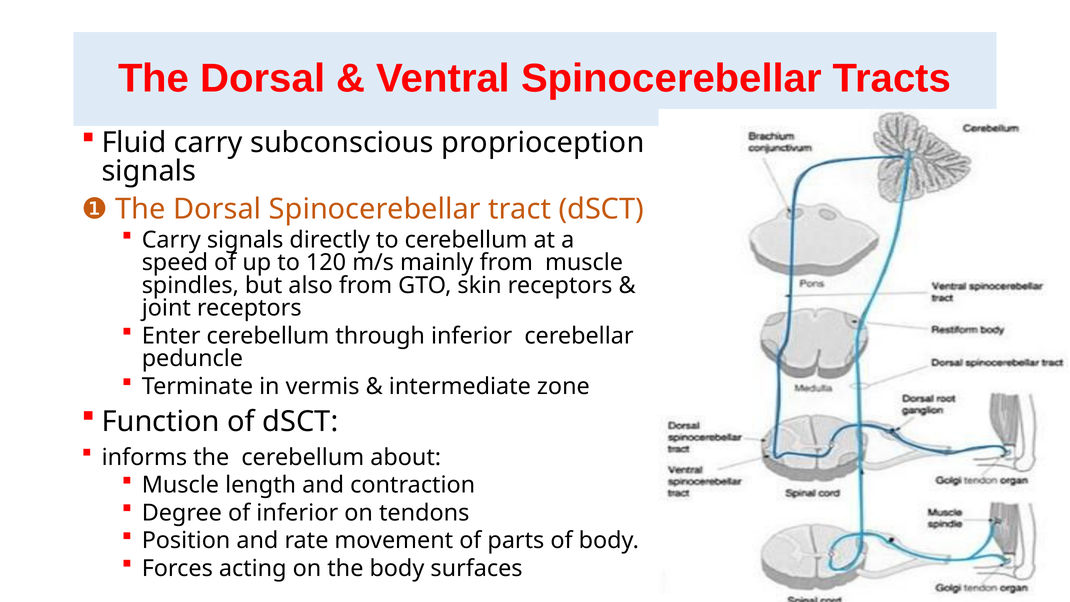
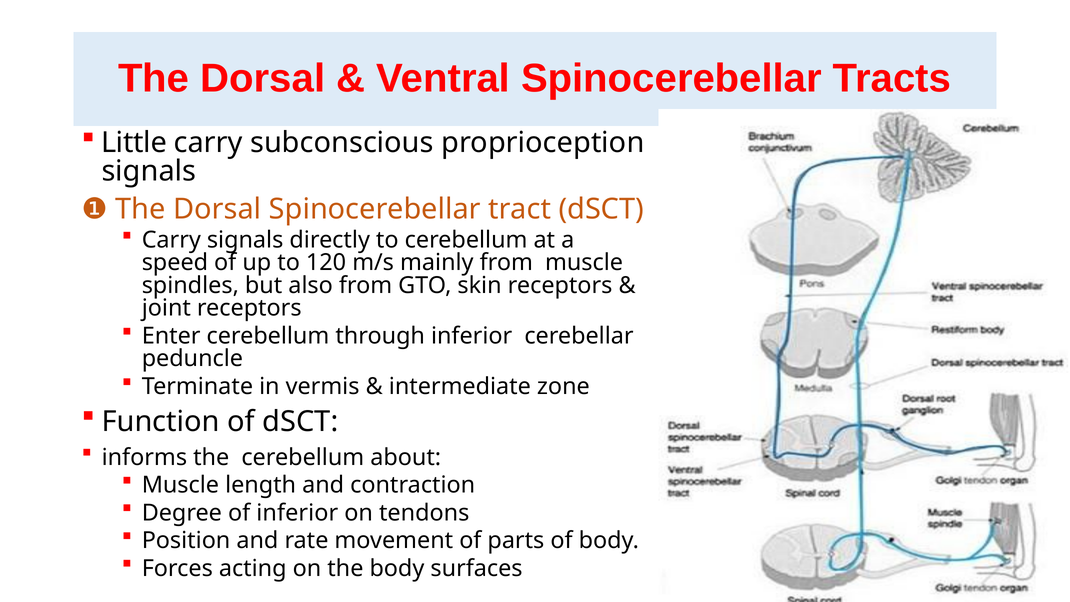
Fluid: Fluid -> Little (134, 143)
